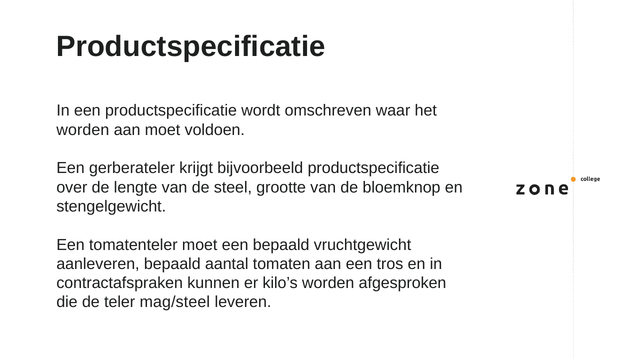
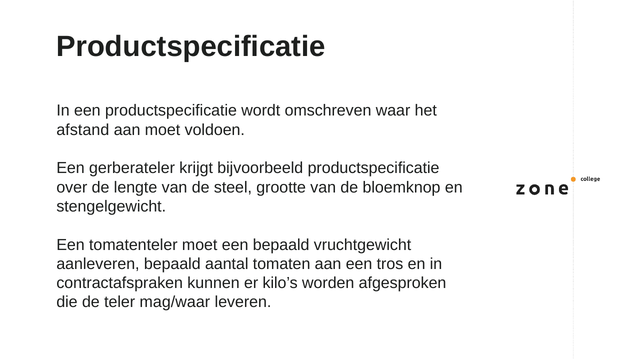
worden: worden -> afstand (83, 130)
mag/steel: mag/steel -> mag/waar (175, 302)
